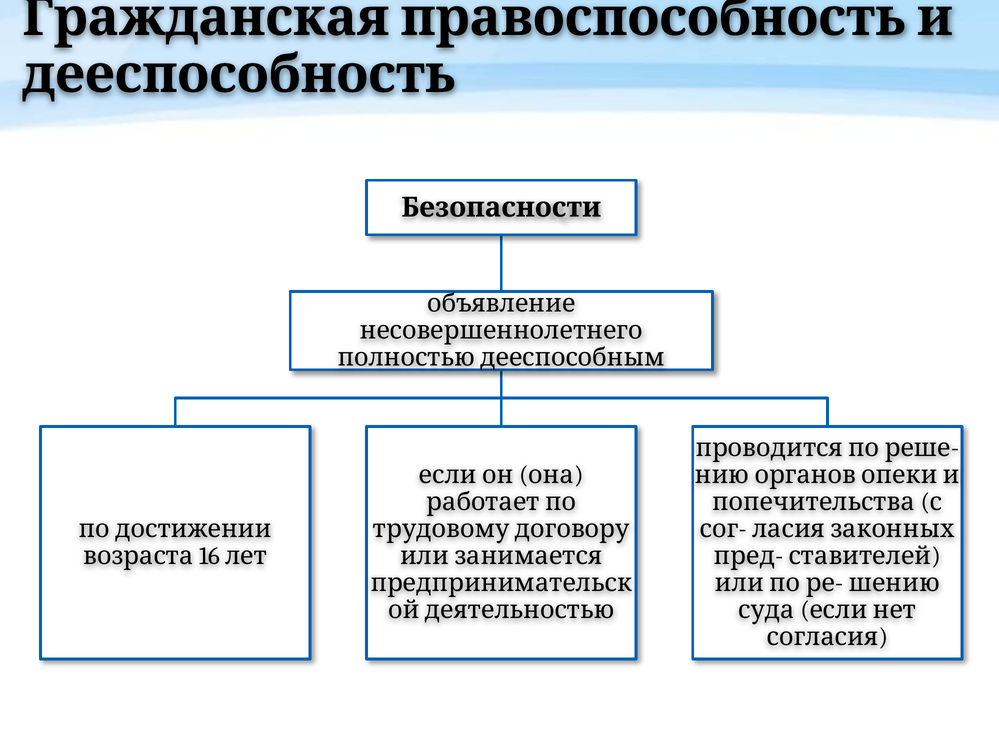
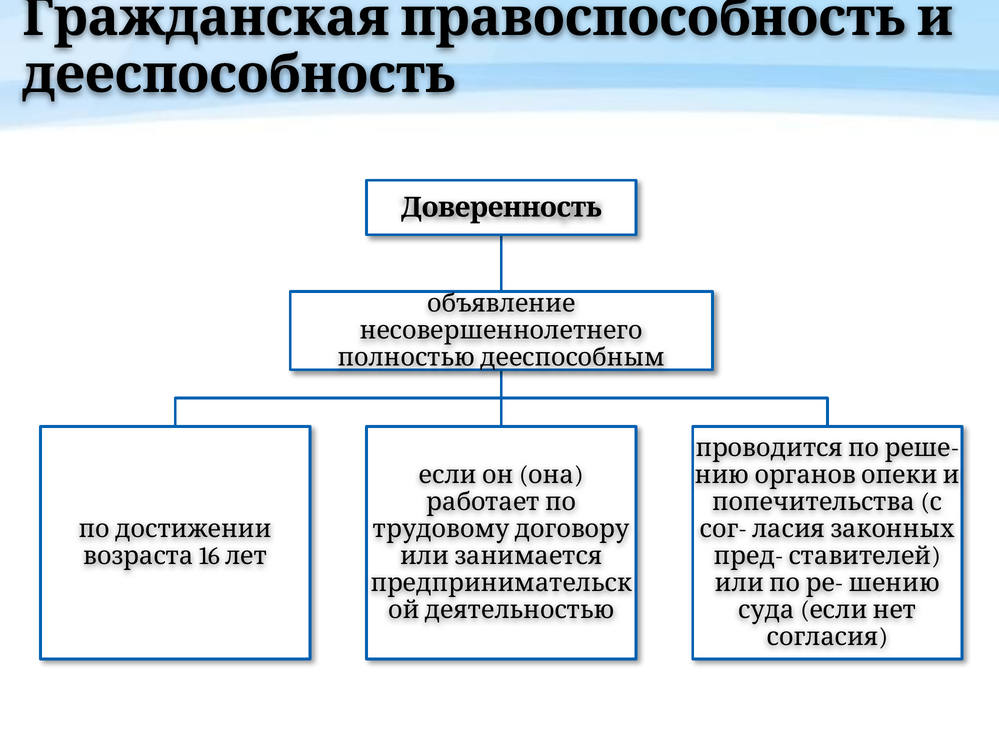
Безопасности: Безопасности -> Доверенность (501, 208)
